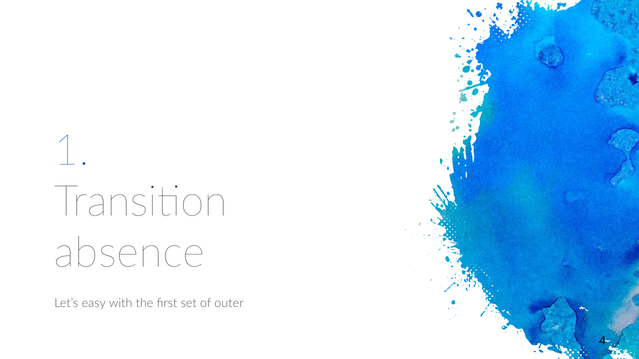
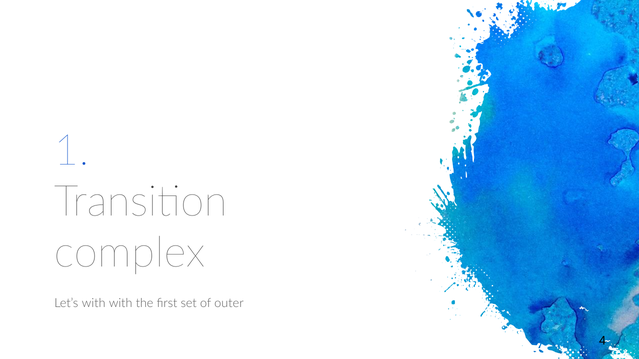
absence: absence -> complex (130, 253)
Let’s easy: easy -> with (94, 304)
